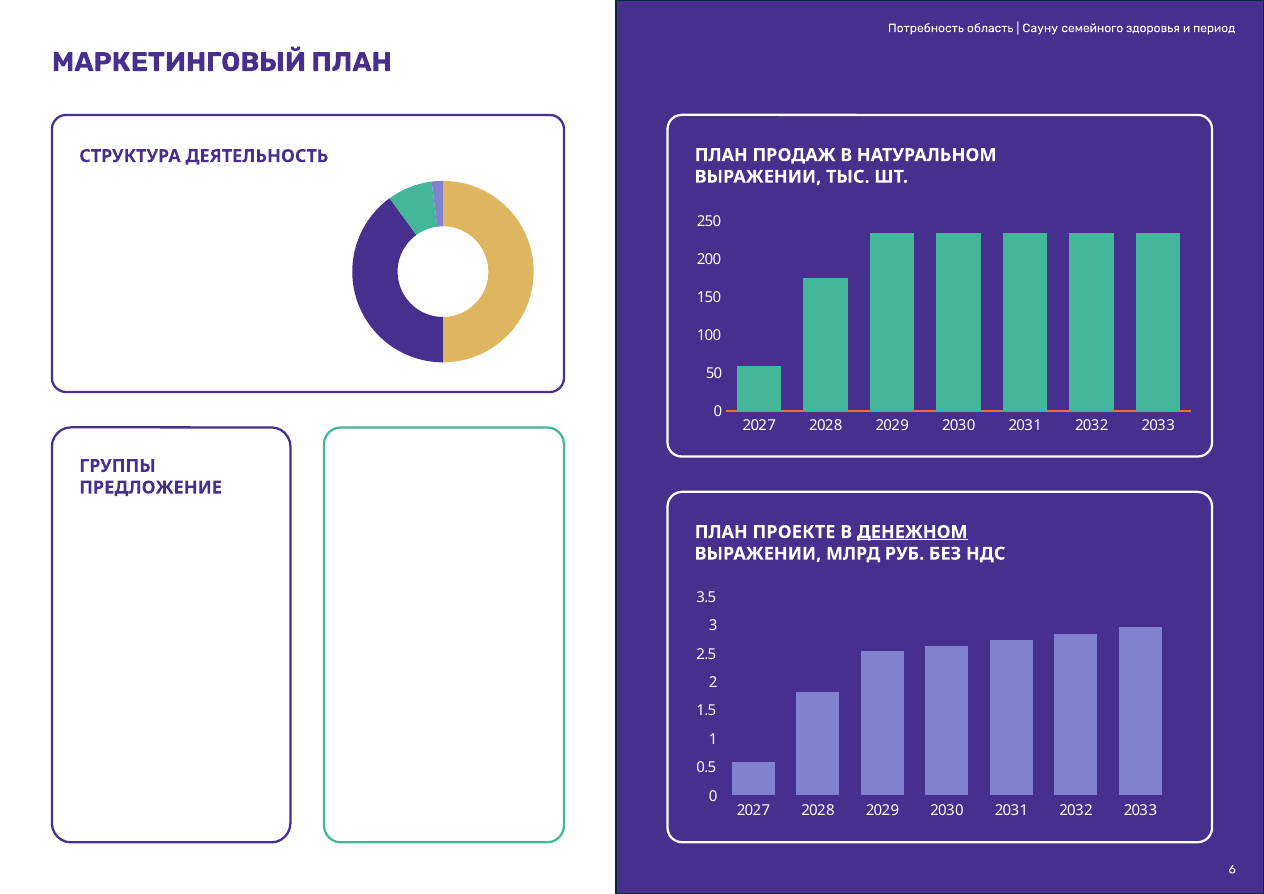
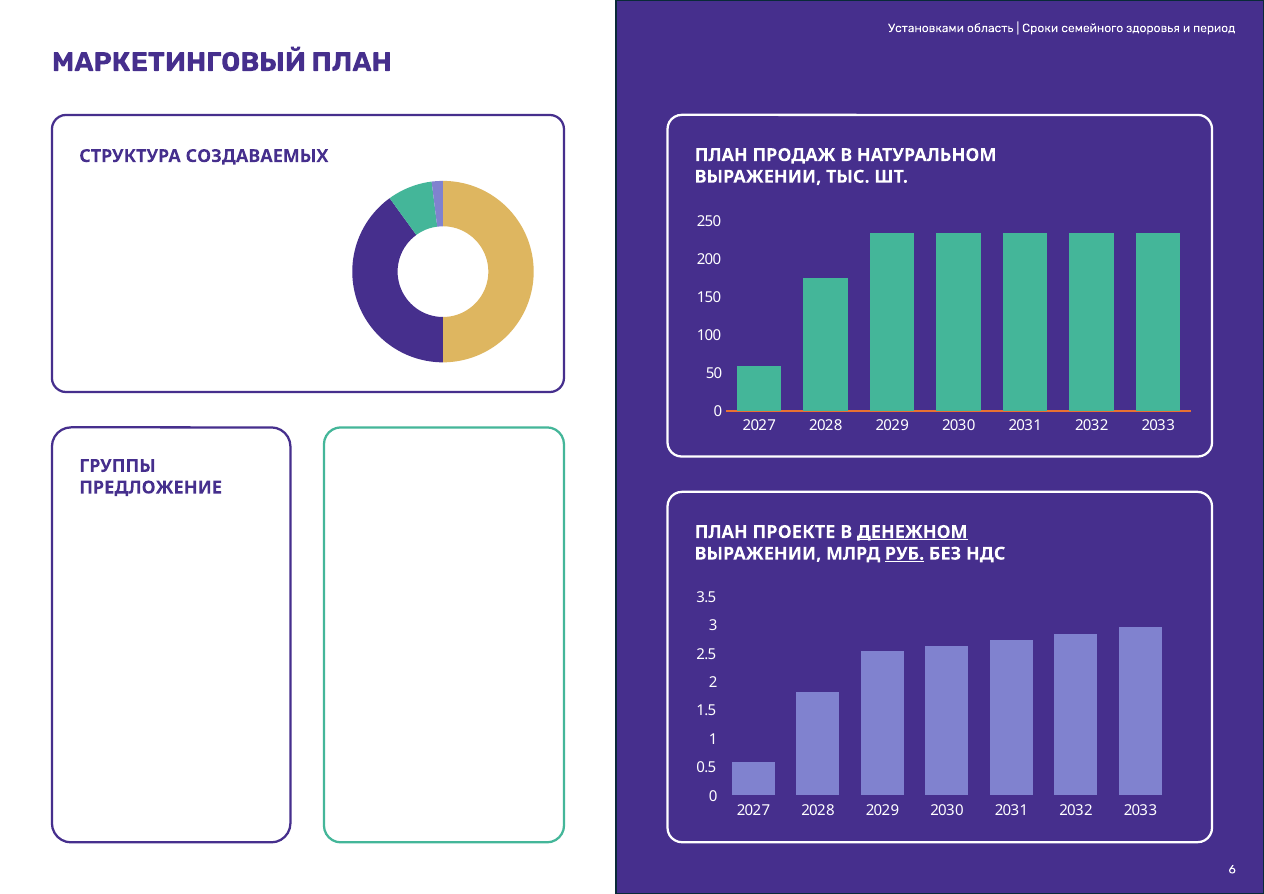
Потребность: Потребность -> Установками (926, 28)
Сауну: Сауну -> Сроки (1040, 28)
ДЕЯТЕЛЬНОСТЬ: ДЕЯТЕЛЬНОСТЬ -> СОЗДАВАЕМЫХ (257, 156)
РУБ underline: none -> present (905, 554)
